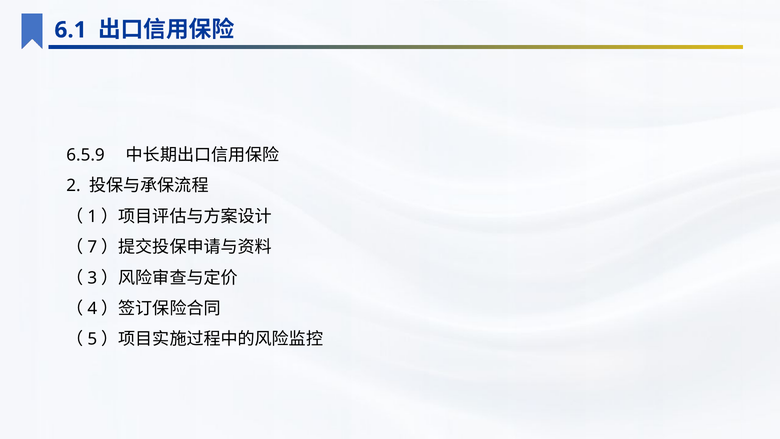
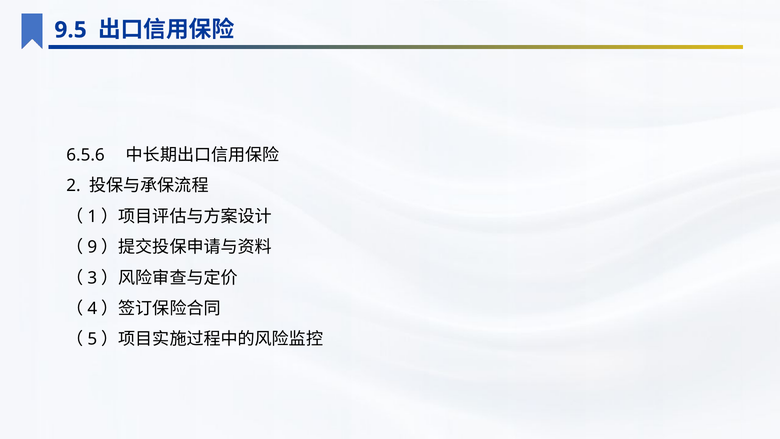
6.1: 6.1 -> 9.5 (71, 30)
6.5.9: 6.5.9 -> 6.5.6 (86, 155)
7: 7 -> 9 (92, 247)
